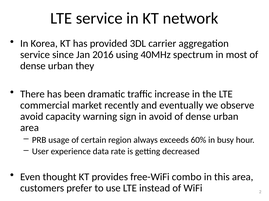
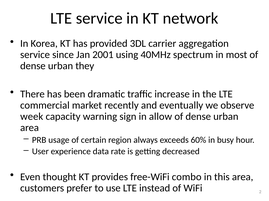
2016: 2016 -> 2001 (103, 55)
avoid: avoid -> week (32, 117)
in avoid: avoid -> allow (161, 117)
